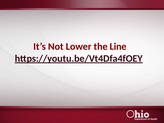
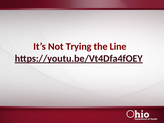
Lower: Lower -> Trying (79, 46)
